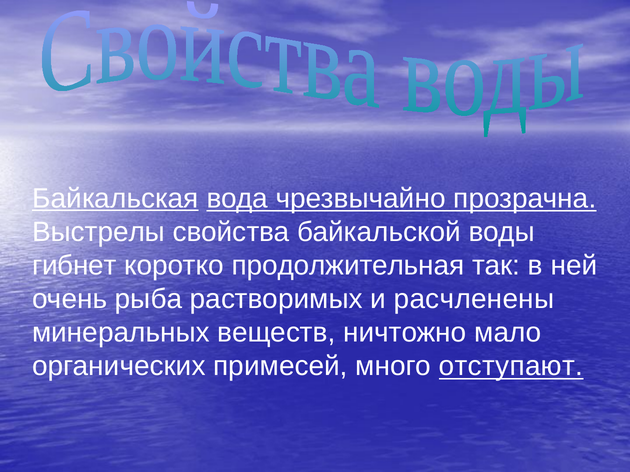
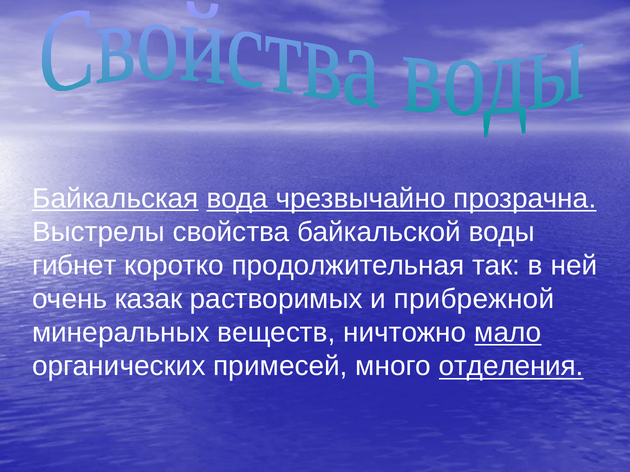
рыба: рыба -> казак (149, 299)
расчленены: расчленены -> прибрежной (474, 299)
мало underline: none -> present (508, 333)
отступают: отступают -> отделения (511, 367)
